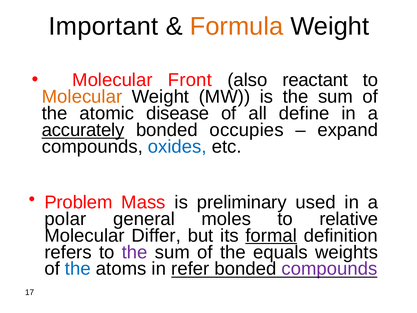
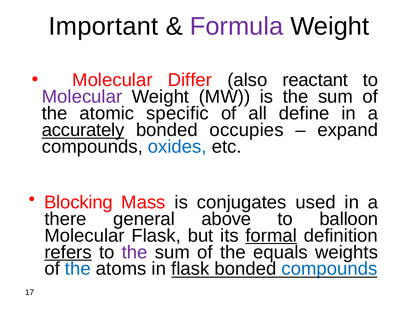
Formula colour: orange -> purple (237, 26)
Front: Front -> Differ (190, 80)
Molecular colour: orange -> purple (82, 97)
disease: disease -> specific (178, 113)
Problem: Problem -> Blocking (78, 202)
preliminary: preliminary -> conjugates (242, 202)
polar: polar -> there (66, 219)
moles: moles -> above (226, 219)
relative: relative -> balloon (349, 219)
Molecular Differ: Differ -> Flask (156, 235)
refers underline: none -> present (68, 252)
in refer: refer -> flask (190, 269)
compounds colour: purple -> blue (329, 269)
